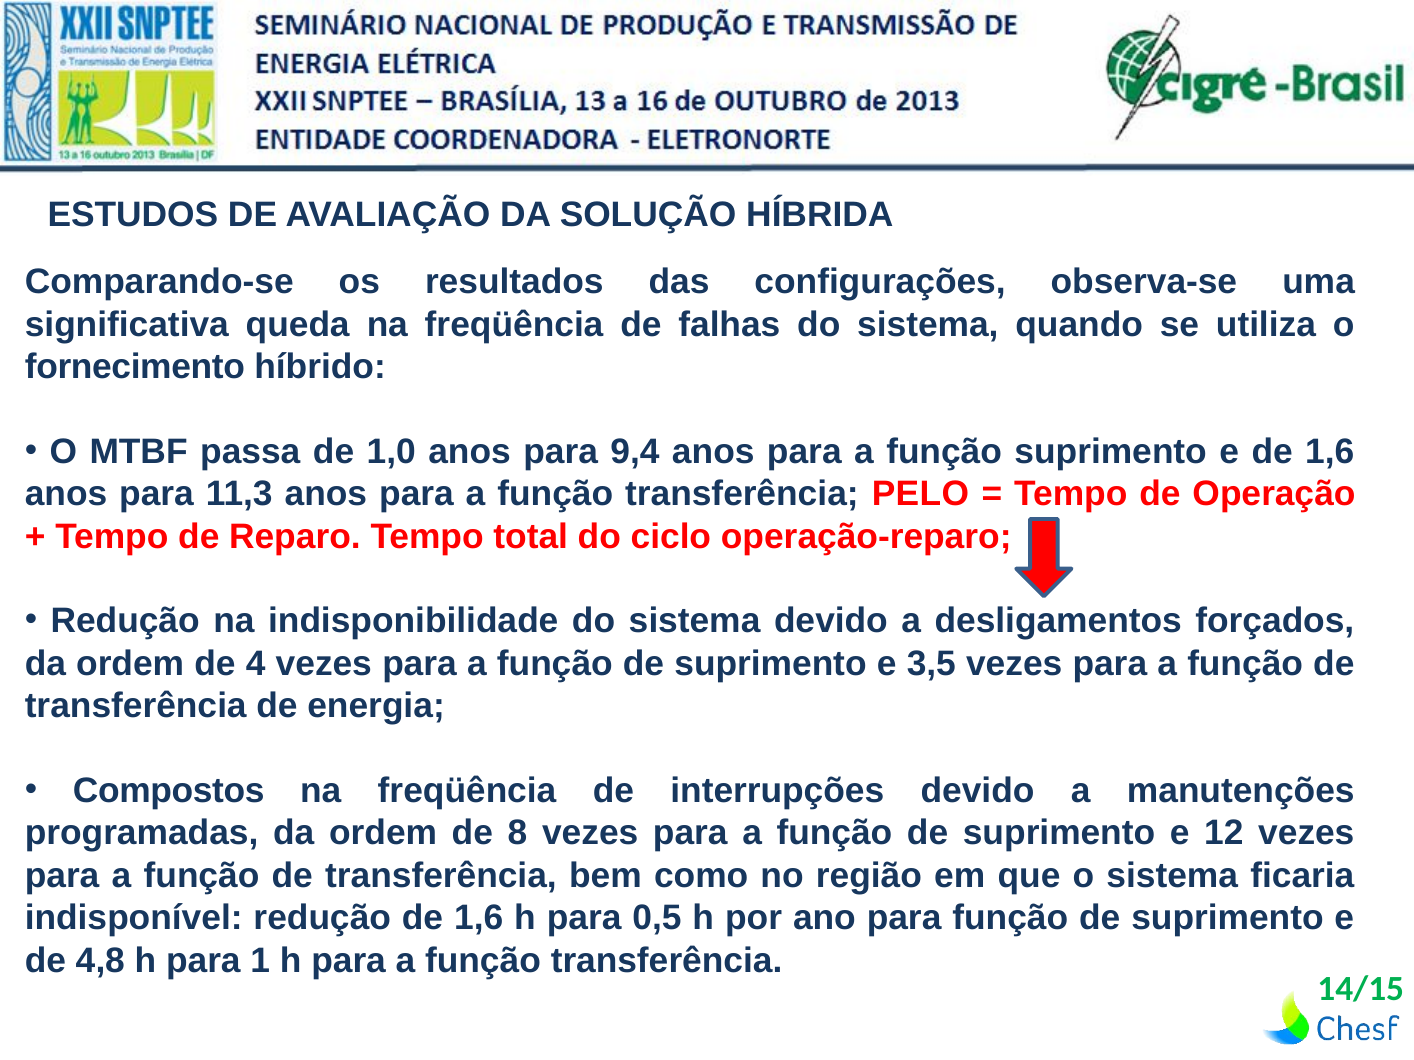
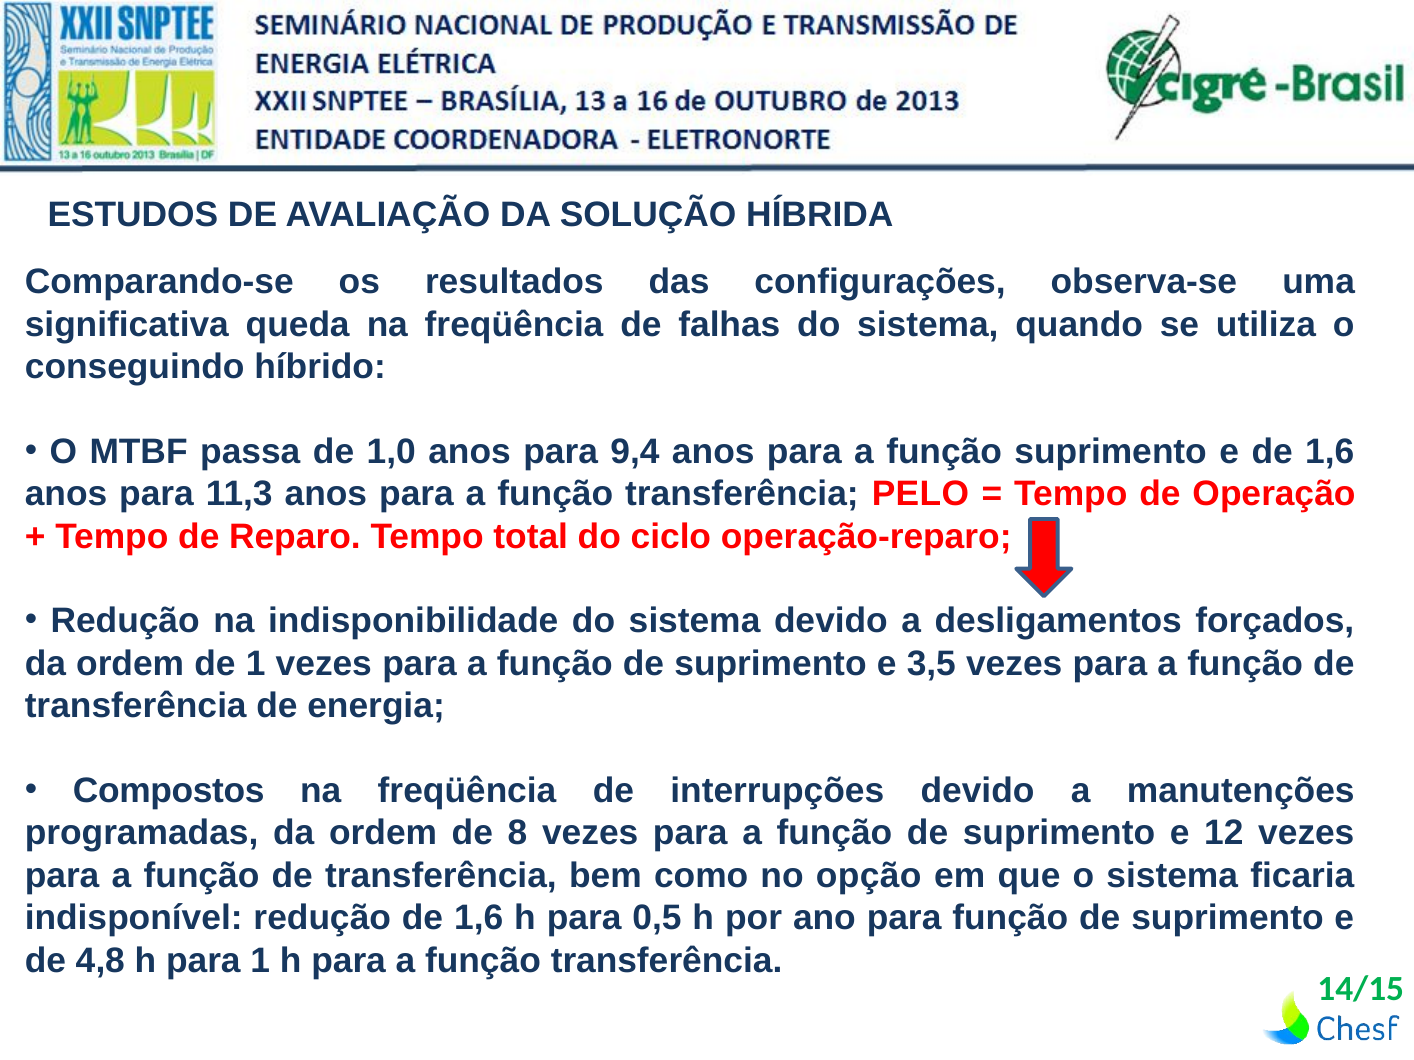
fornecimento: fornecimento -> conseguindo (135, 367)
de 4: 4 -> 1 (256, 664)
região: região -> opção (869, 876)
